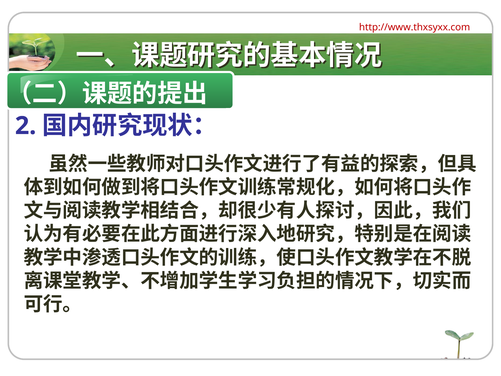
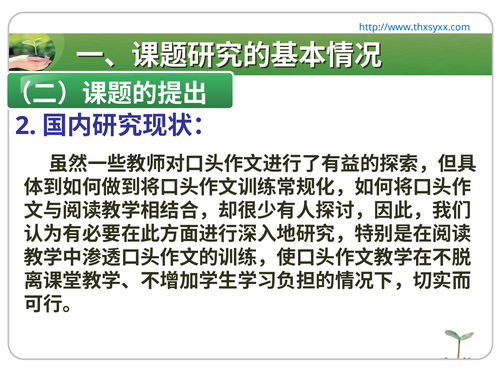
http://www.thxsyxx.com colour: red -> blue (415, 27)
